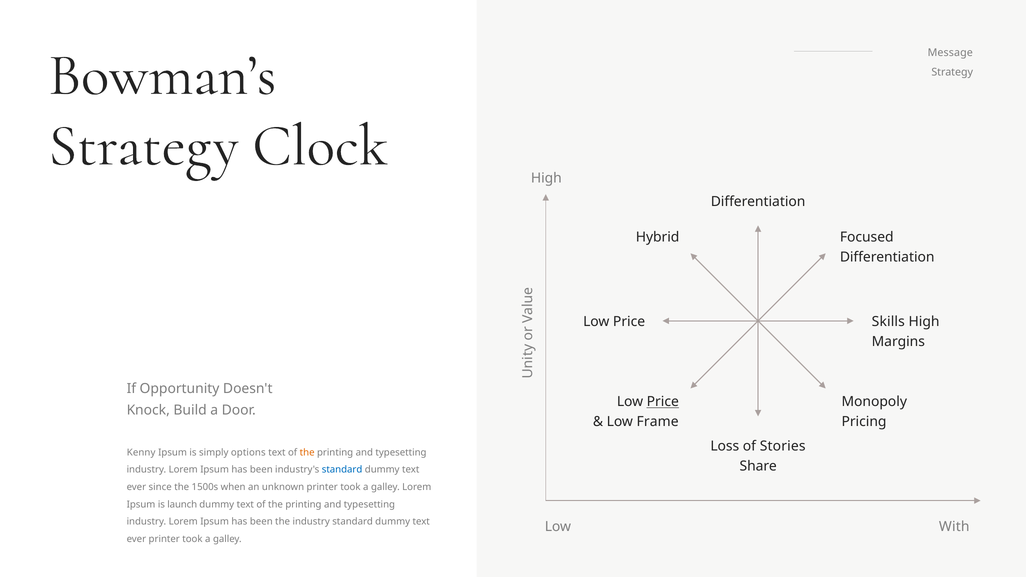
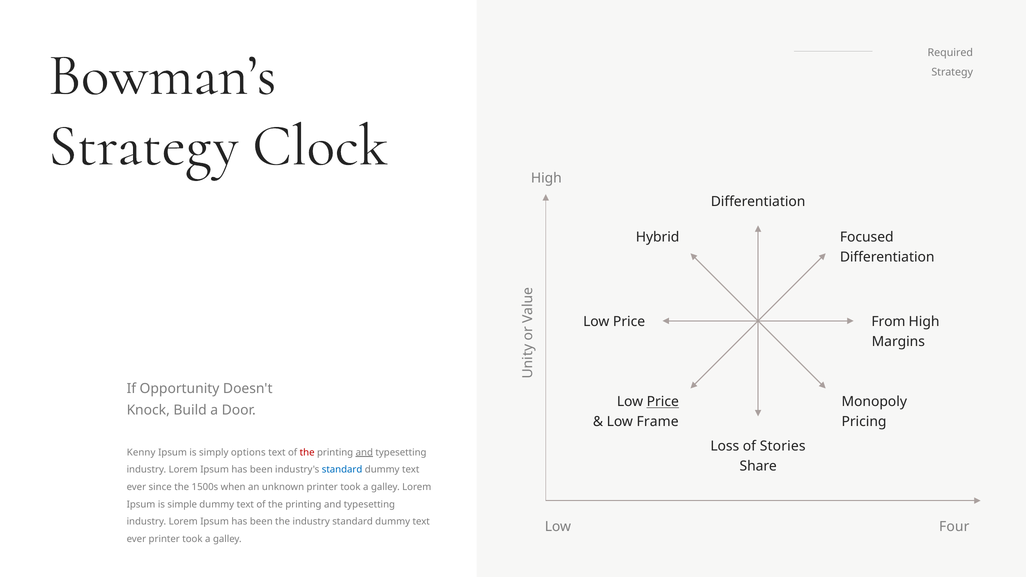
Message: Message -> Required (950, 53)
Skills: Skills -> From (888, 322)
the colour: orange -> red (307, 452)
and underline: none -> present (364, 452)
launch: launch -> simple (182, 505)
With: With -> Four (954, 527)
